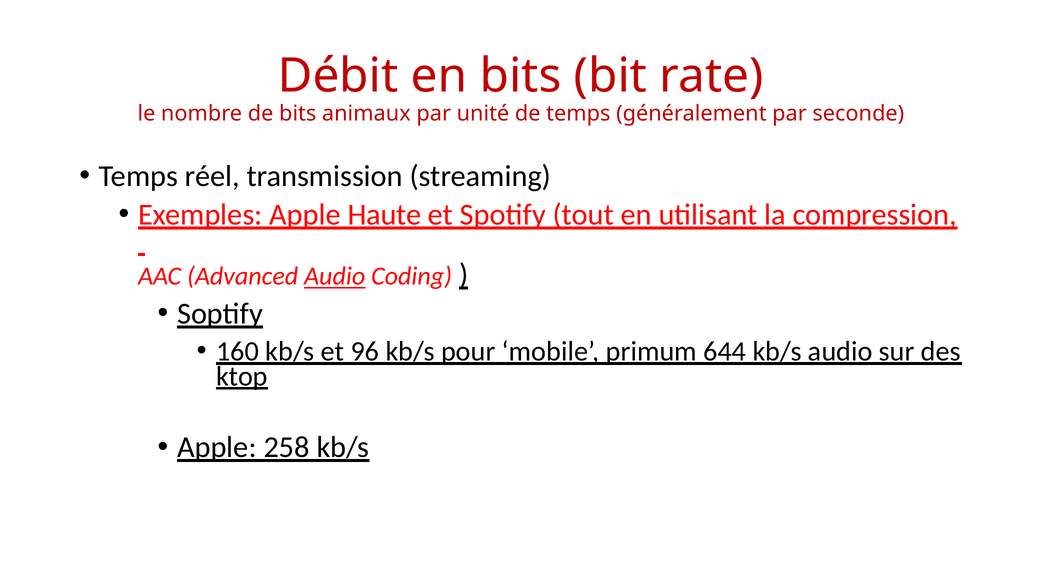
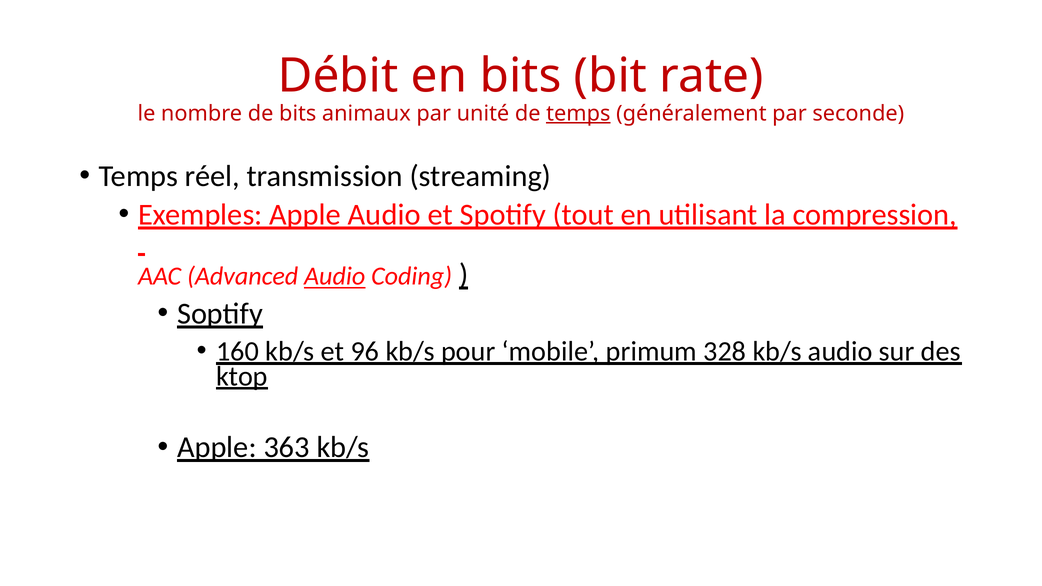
temps underline: none -> present (578, 114)
Apple Haute: Haute -> Audio (384, 215)
644: 644 -> 328 (725, 351)
258: 258 -> 363 (287, 448)
